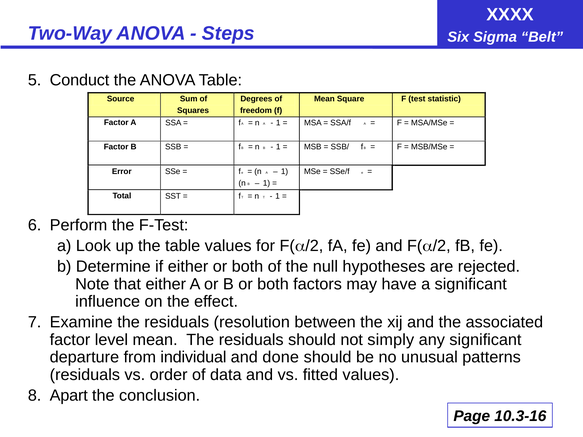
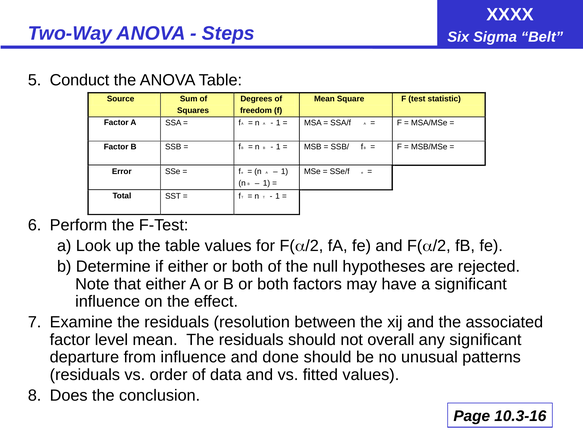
simply: simply -> overall (391, 340)
from individual: individual -> influence (193, 357)
Apart: Apart -> Does (69, 396)
